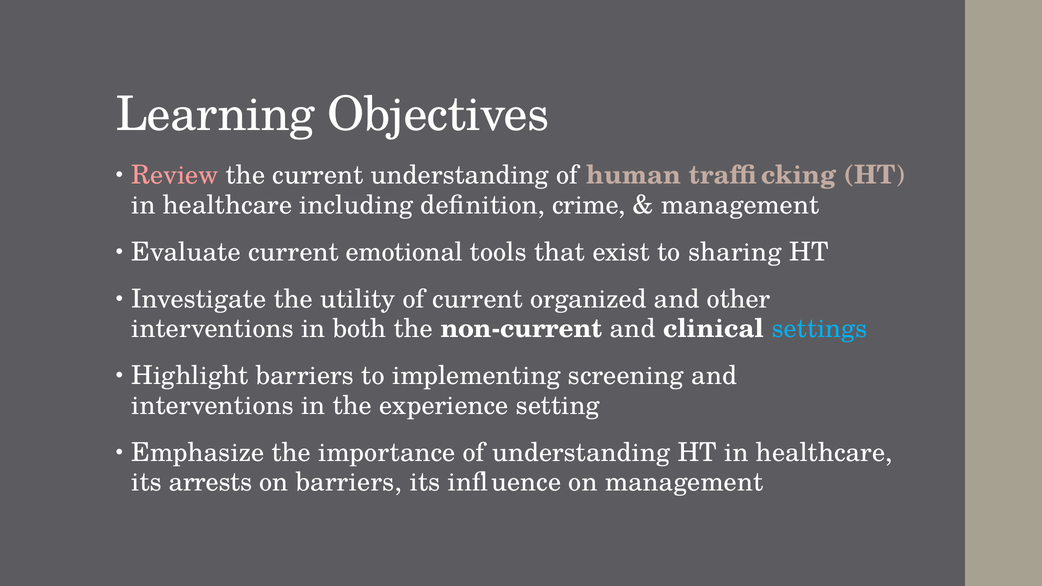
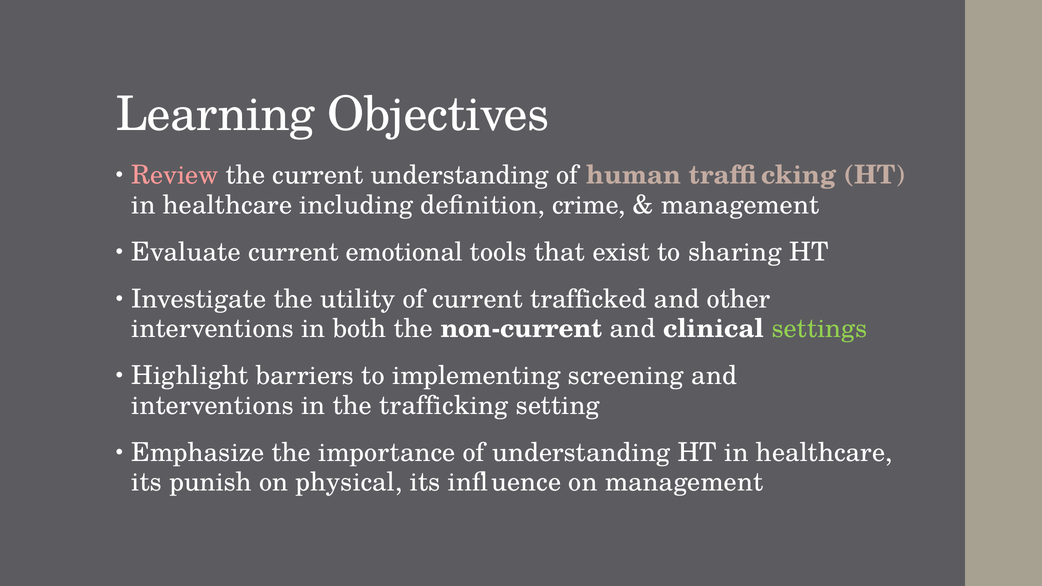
organized: organized -> trafficked (588, 299)
settings colour: light blue -> light green (820, 329)
the experience: experience -> trafficking (444, 406)
arrests: arrests -> punish (211, 482)
on barriers: barriers -> physical (349, 482)
